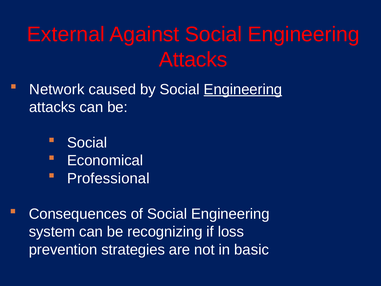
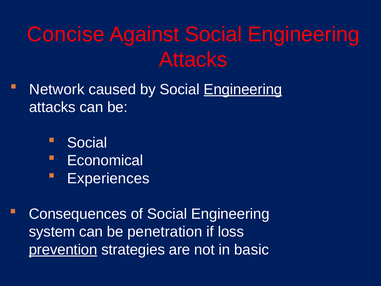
External: External -> Concise (66, 34)
Professional: Professional -> Experiences (108, 178)
recognizing: recognizing -> penetration (165, 232)
prevention underline: none -> present (63, 249)
